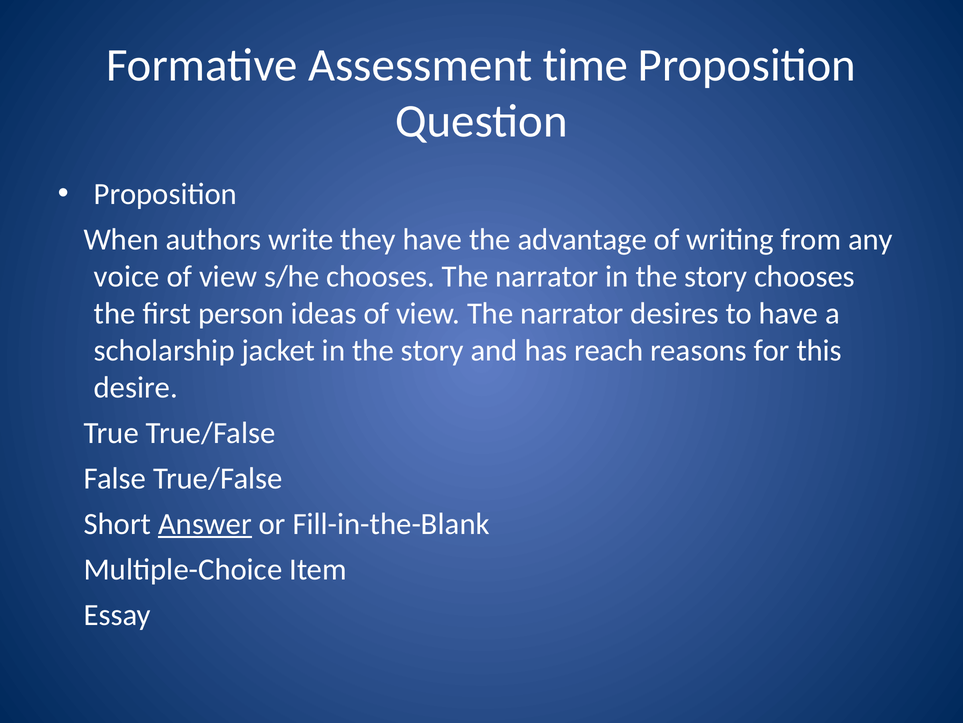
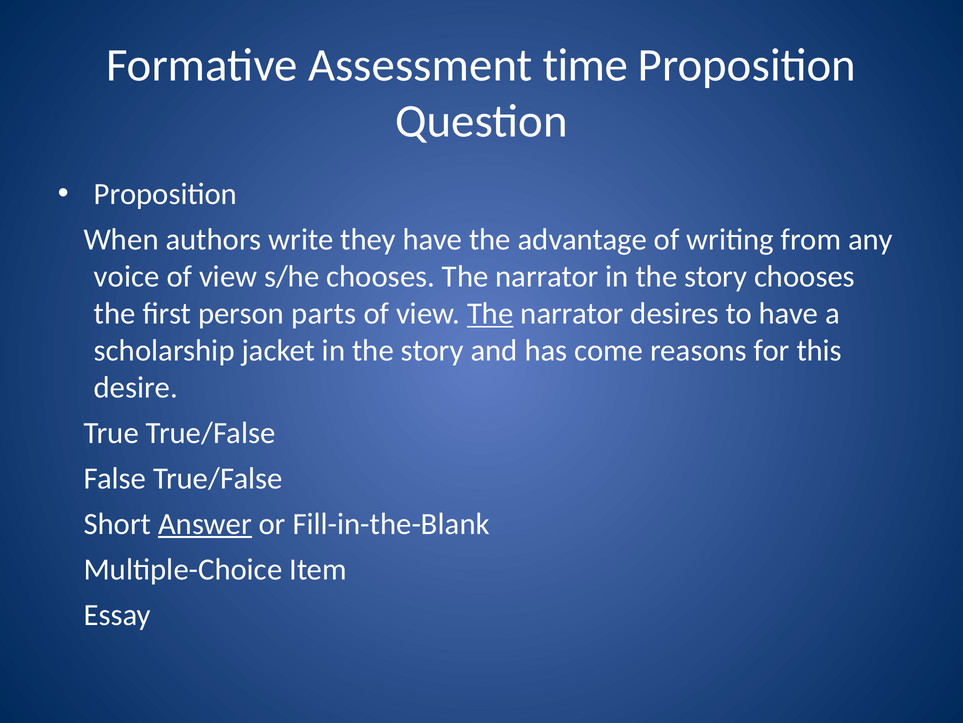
ideas: ideas -> parts (324, 313)
The underline: none -> present (490, 313)
reach: reach -> come (609, 350)
